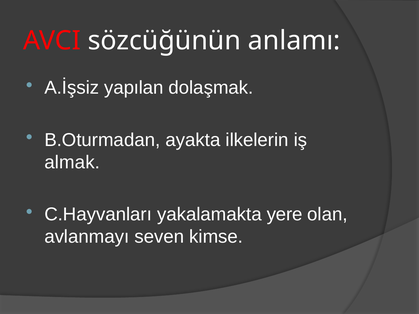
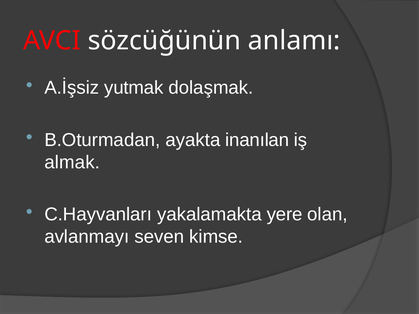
yapılan: yapılan -> yutmak (134, 88)
ilkelerin: ilkelerin -> inanılan (257, 140)
